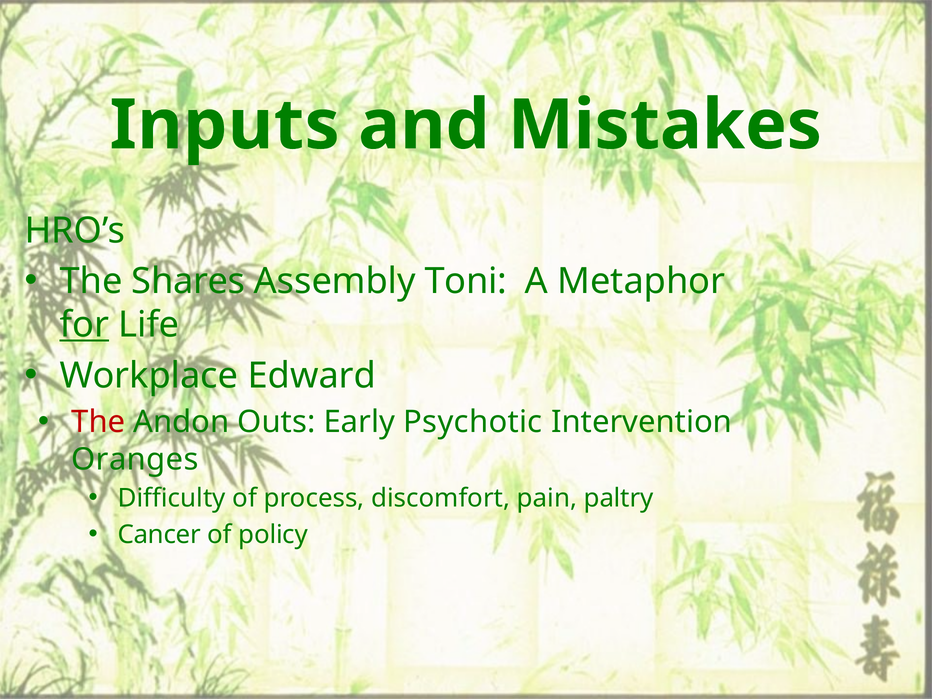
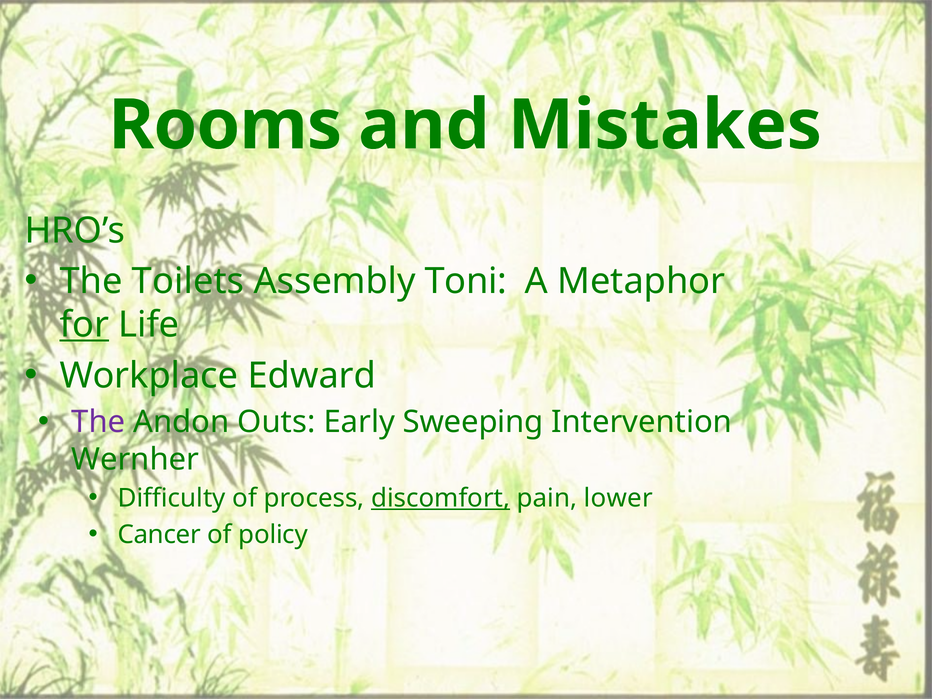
Inputs: Inputs -> Rooms (225, 125)
Shares: Shares -> Toilets (188, 282)
The colour: red -> purple (98, 422)
Psychotic: Psychotic -> Sweeping (473, 422)
Oranges: Oranges -> Wernher (135, 459)
discomfort underline: none -> present (441, 498)
paltry: paltry -> lower (618, 498)
